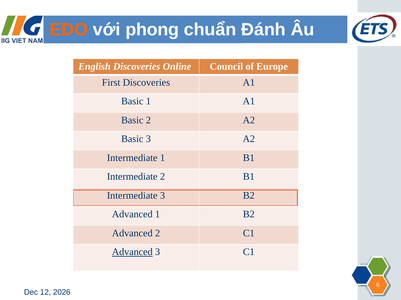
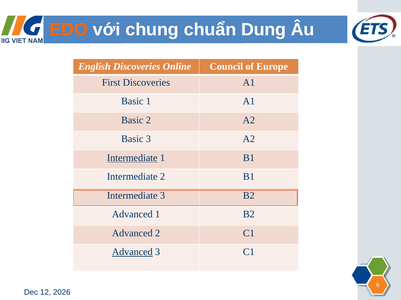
phong: phong -> chung (152, 30)
Đánh: Đánh -> Dung (264, 30)
Intermediate underline: none -> present (132, 158)
